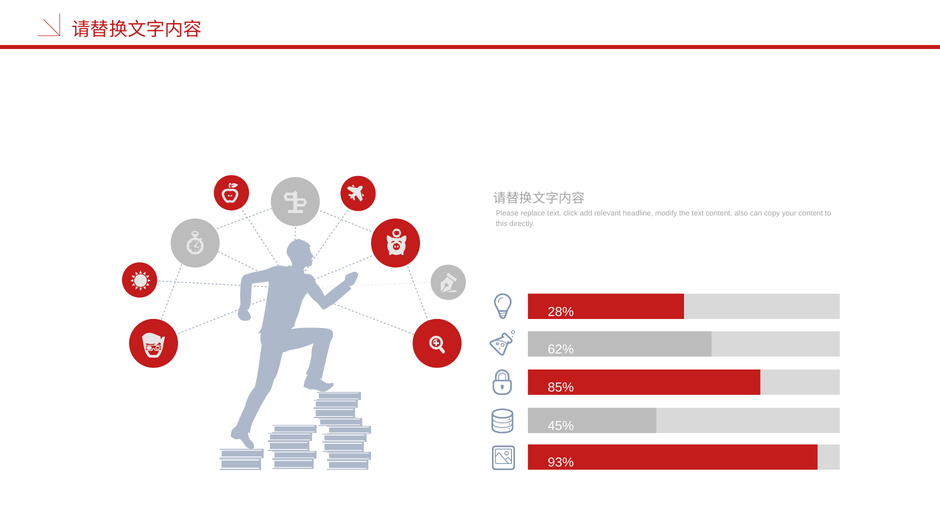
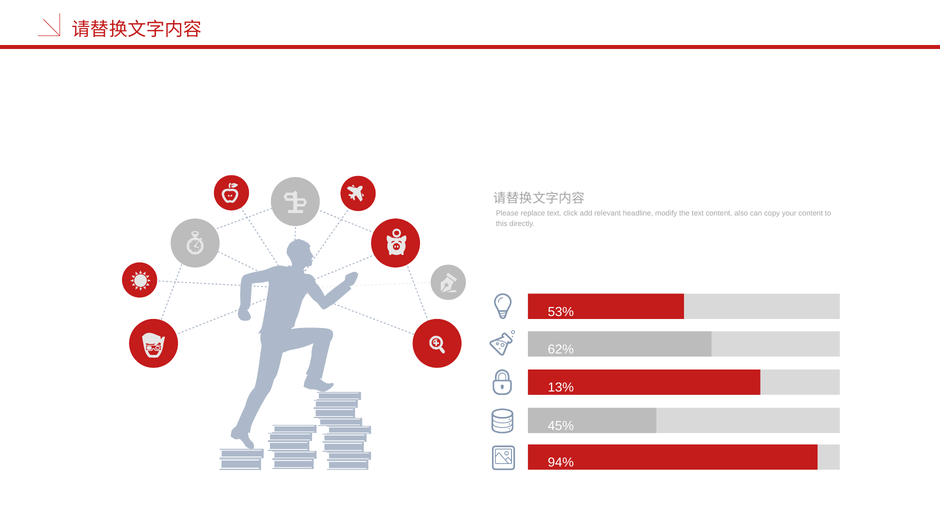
28%: 28% -> 53% (561, 312)
85%: 85% -> 13% (561, 387)
93%: 93% -> 94% (561, 462)
